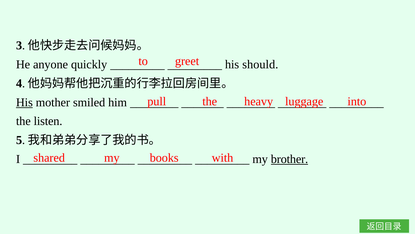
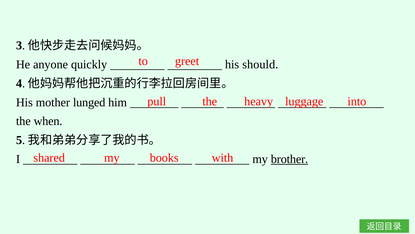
His underline: present -> none (24, 102)
smiled: smiled -> lunged (89, 102)
listen: listen -> when (48, 121)
